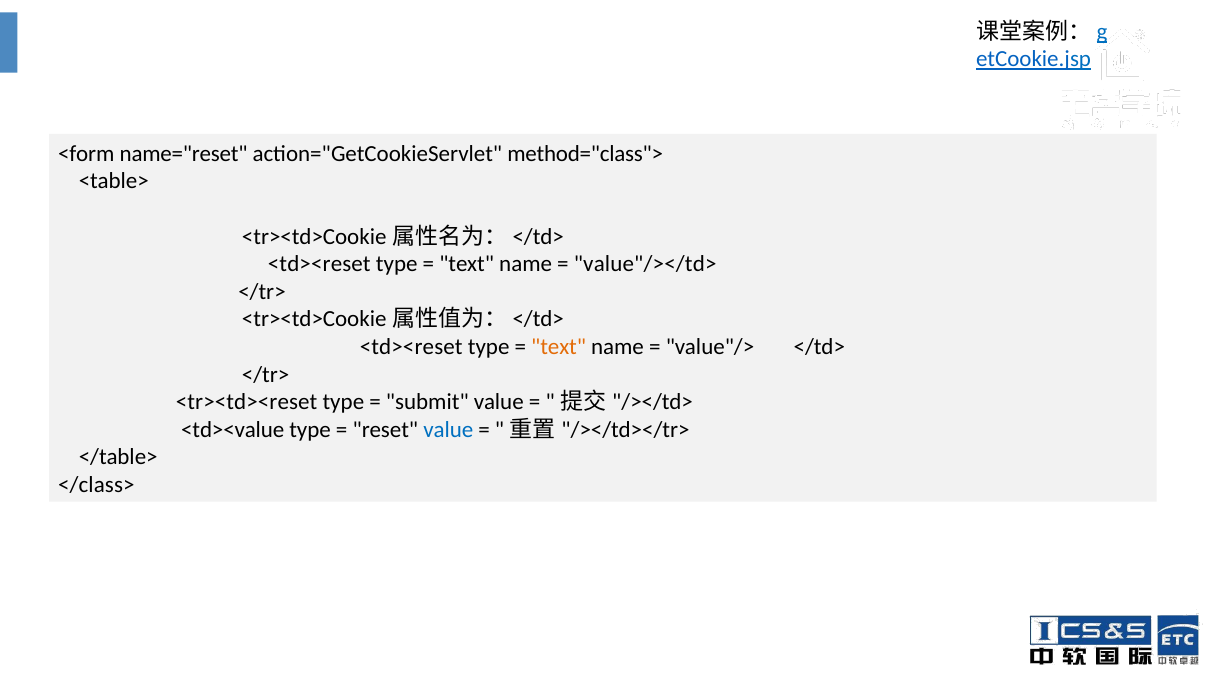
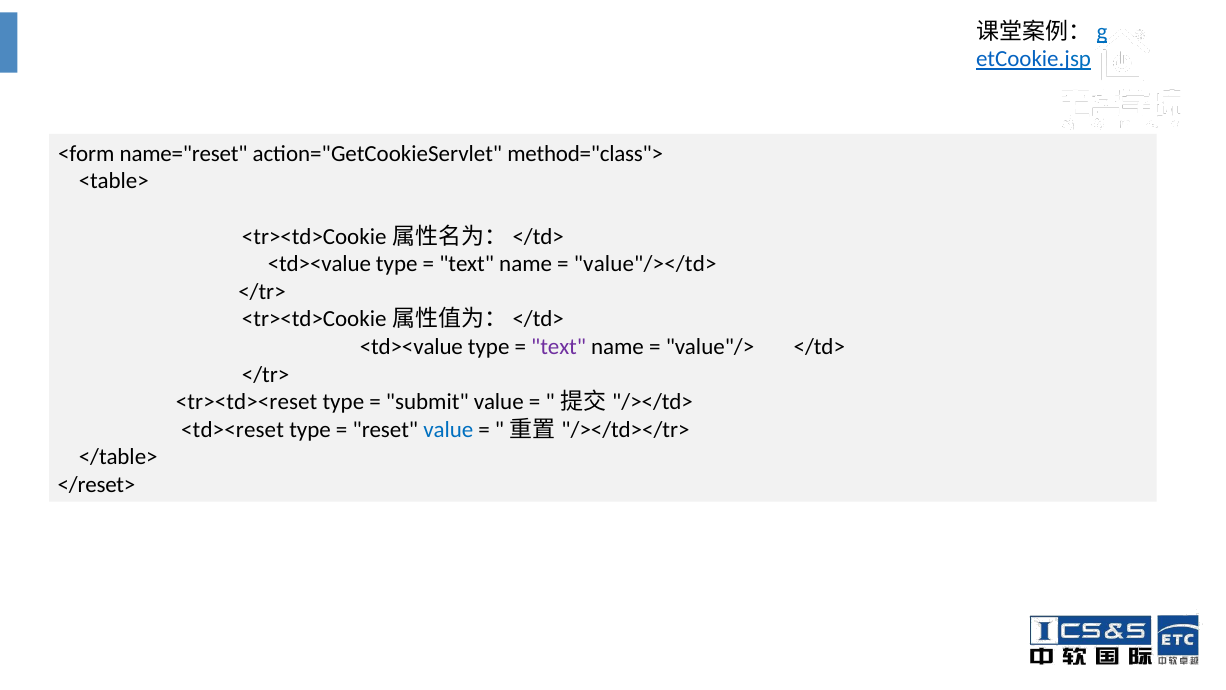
<td><reset: <td><reset -> <td><value (319, 264)
<td><reset: <td><reset -> <td><value (411, 347)
text colour: orange -> purple (559, 347)
<td><value: <td><value -> <td><reset (233, 430)
</class>: </class> -> </reset> (97, 485)
